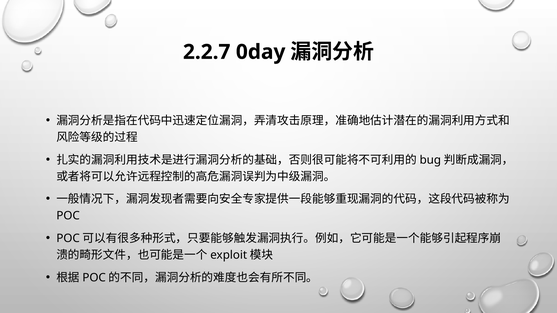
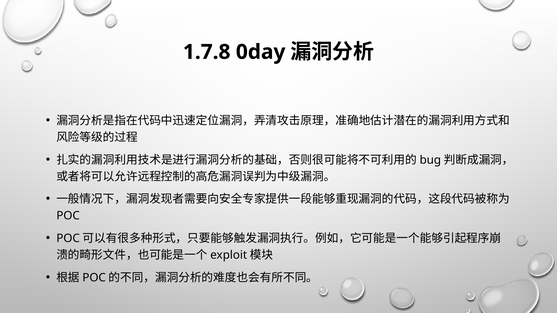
2.2.7: 2.2.7 -> 1.7.8 (207, 52)
